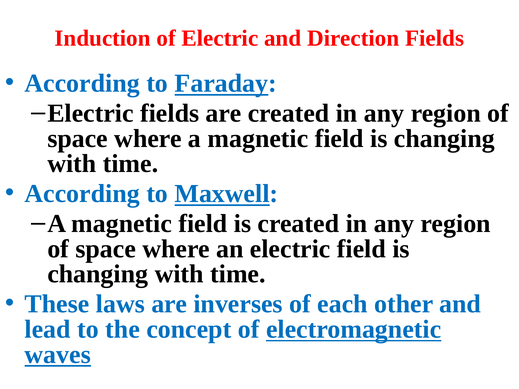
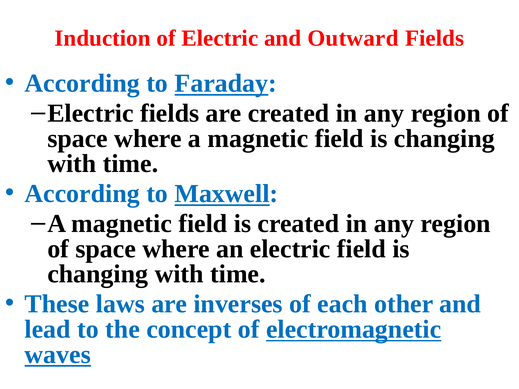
Direction: Direction -> Outward (353, 38)
